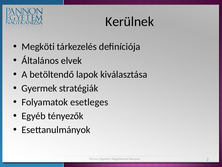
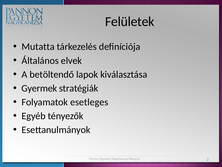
Kerülnek: Kerülnek -> Felületek (130, 21)
Megköti: Megköti -> Mutatta (38, 47)
